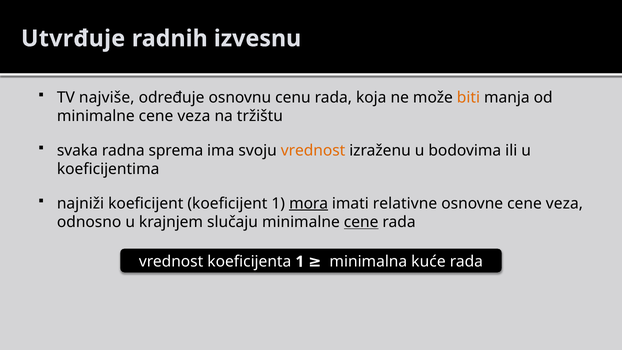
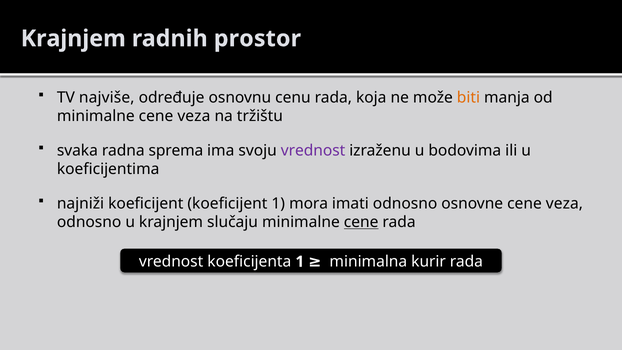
Utvrđuje: Utvrđuje -> Krajnjem (73, 39)
izvesnu: izvesnu -> prostor (257, 39)
vrednost colour: orange -> purple (313, 150)
mora underline: present -> none (309, 203)
imati relativne: relativne -> odnosno (405, 203)
kuće: kuće -> kurir (429, 262)
